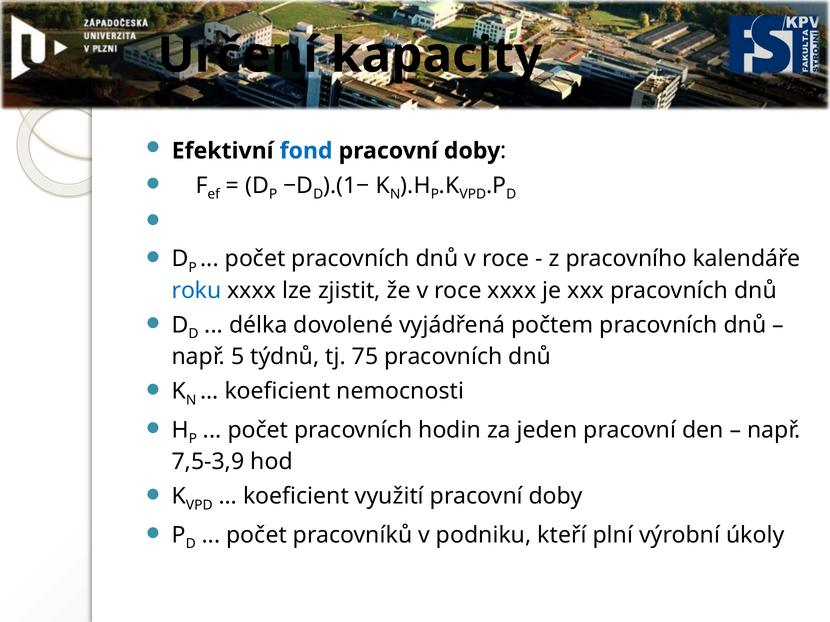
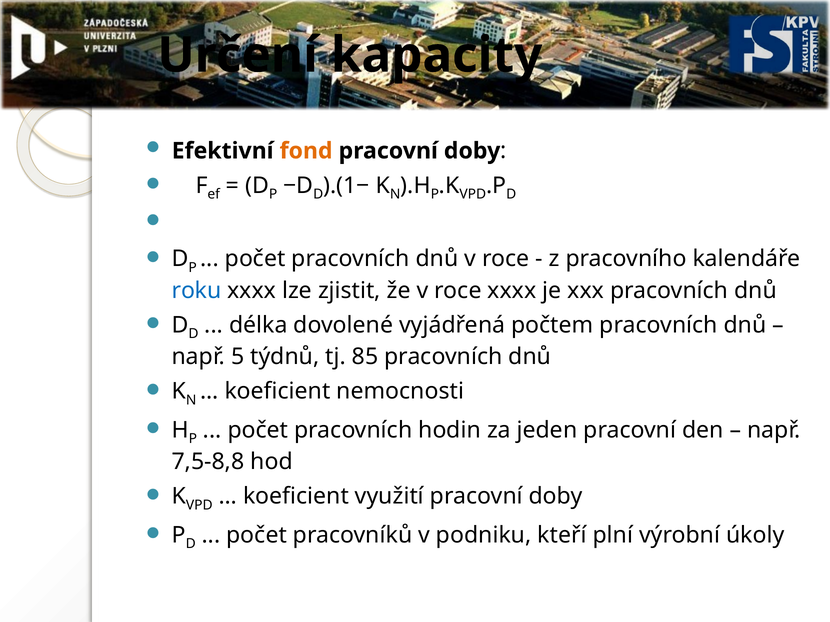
fond colour: blue -> orange (306, 151)
75: 75 -> 85 (365, 357)
7,5-3,9: 7,5-3,9 -> 7,5-8,8 (208, 462)
